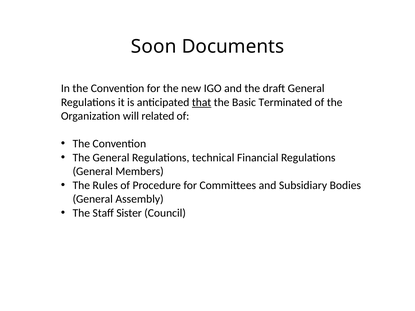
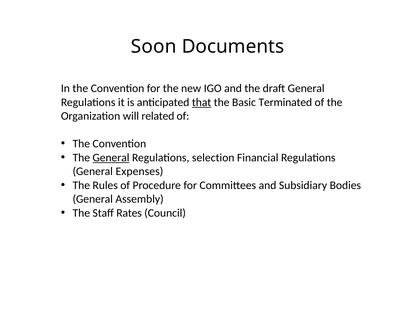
General underline: none -> present (111, 158)
technical: technical -> selection (213, 158)
Members: Members -> Expenses (139, 172)
Sister: Sister -> Rates (129, 213)
